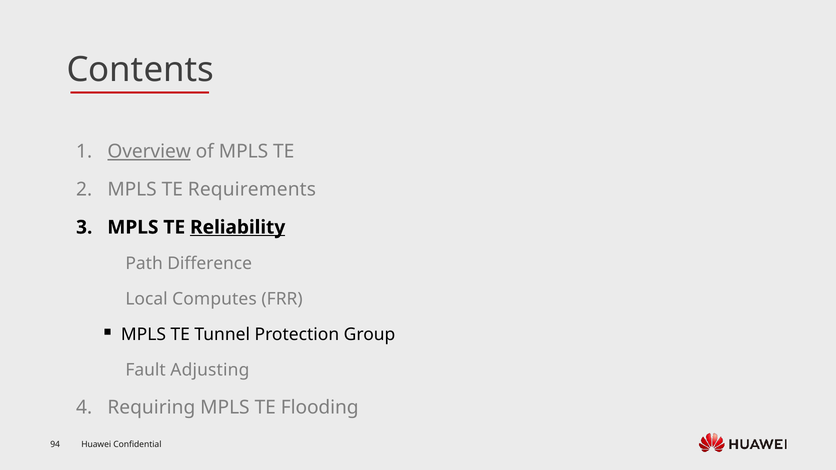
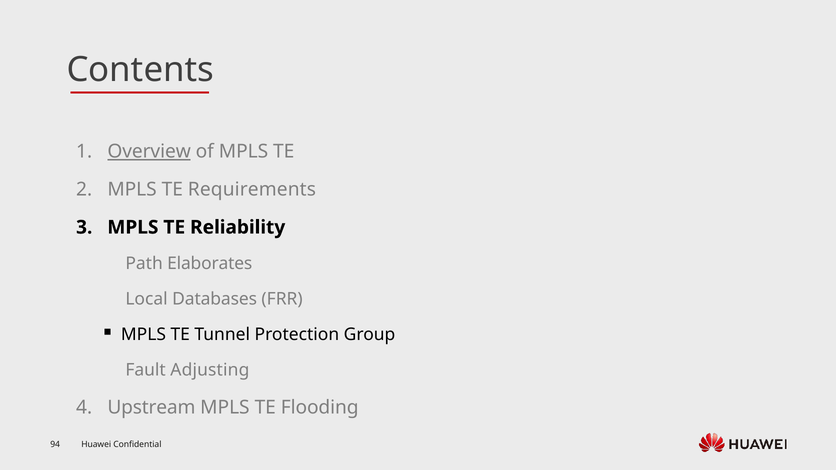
Reliability underline: present -> none (238, 227)
Difference: Difference -> Elaborates (210, 264)
Computes: Computes -> Databases (215, 299)
Requiring: Requiring -> Upstream (151, 407)
